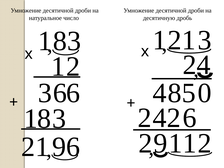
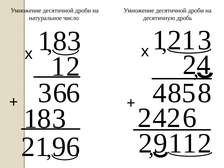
0: 0 -> 8 (205, 93)
